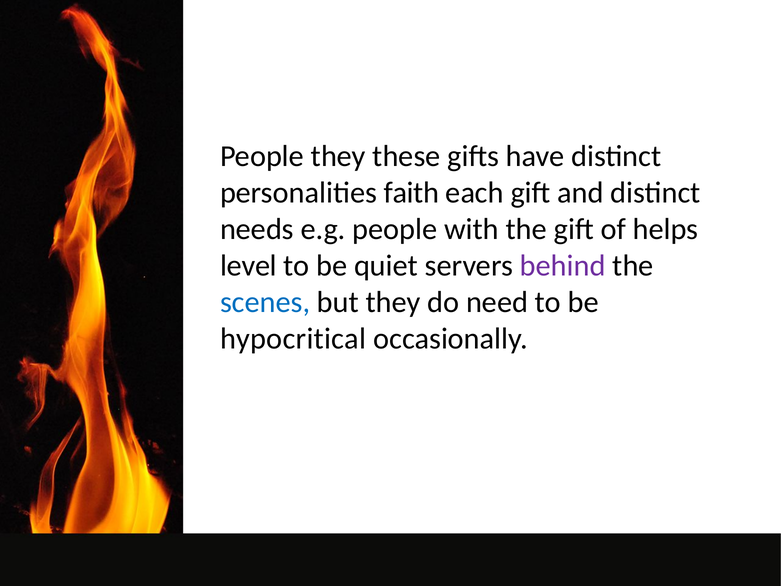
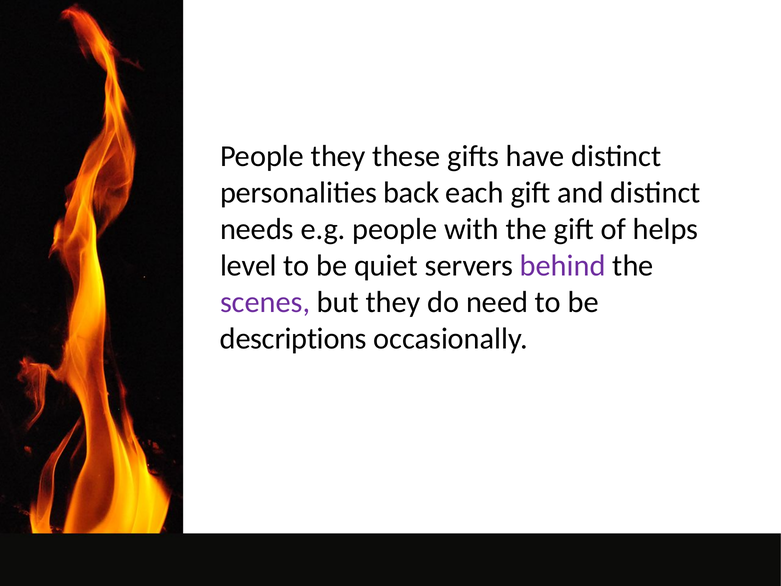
faith: faith -> back (411, 193)
scenes colour: blue -> purple (265, 302)
hypocritical: hypocritical -> descriptions (293, 338)
